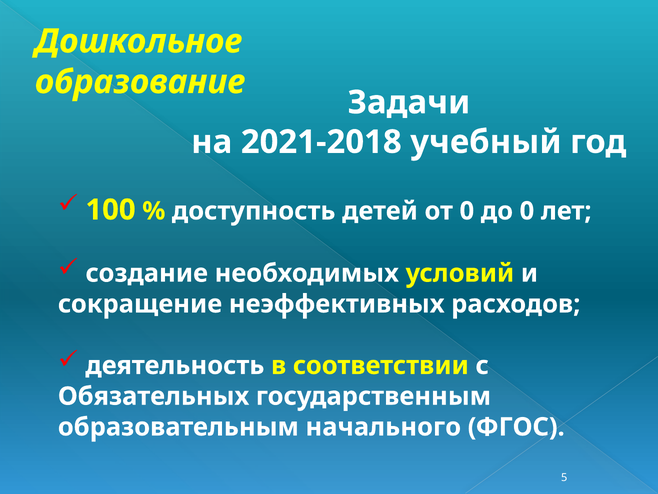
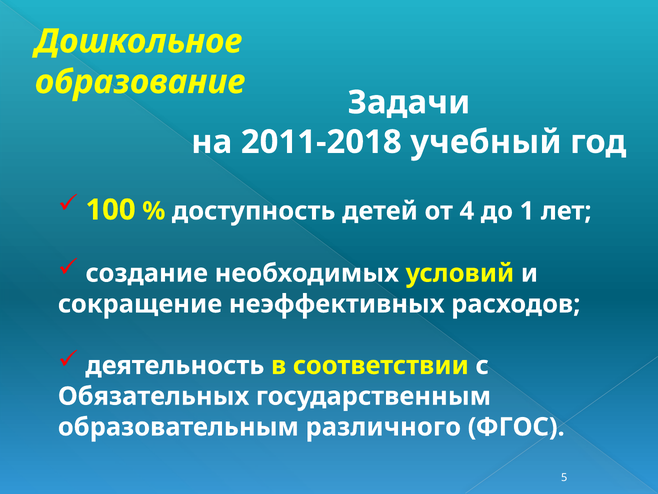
2021-2018: 2021-2018 -> 2011-2018 (321, 142)
от 0: 0 -> 4 (467, 211)
до 0: 0 -> 1 (527, 211)
начального: начального -> различного (383, 427)
